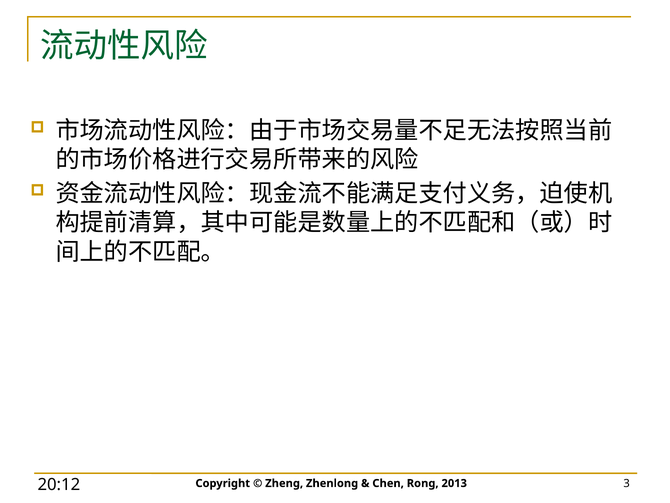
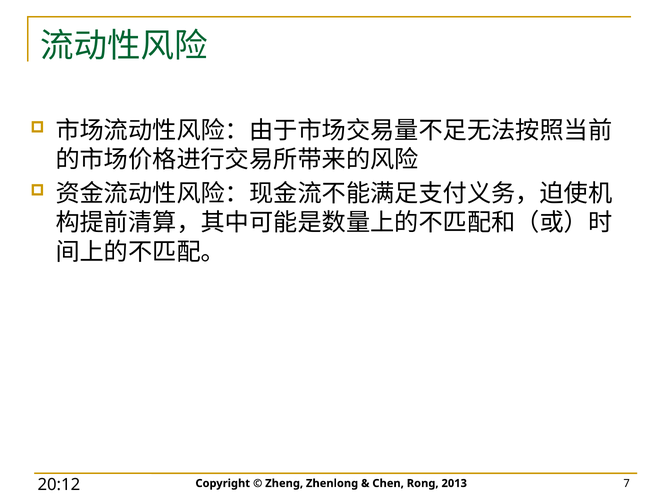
3: 3 -> 7 (627, 483)
